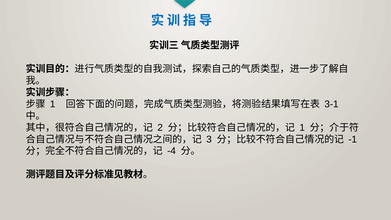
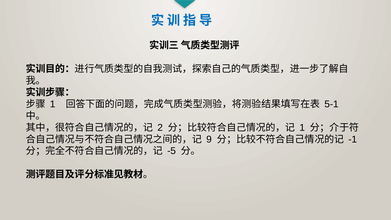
3-1: 3-1 -> 5-1 (331, 104)
3: 3 -> 9 (209, 139)
-4: -4 -> -5 (172, 151)
